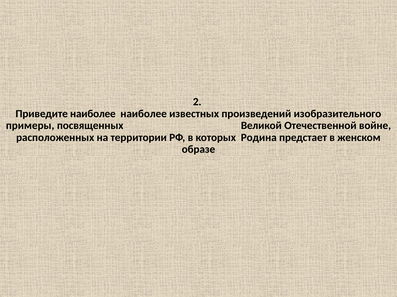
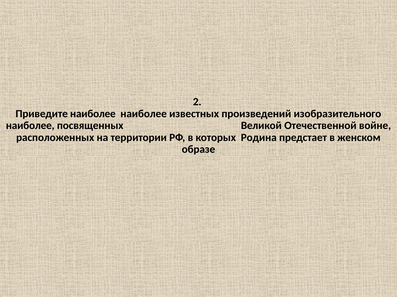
примеры: примеры -> наиболее (30, 126)
